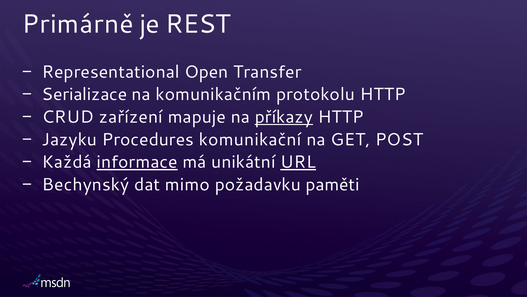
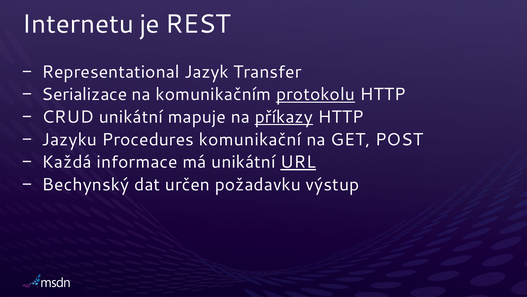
Primárně: Primárně -> Internetu (78, 24)
Open: Open -> Jazyk (206, 72)
protokolu underline: none -> present (315, 94)
CRUD zařízení: zařízení -> unikátní (131, 117)
informace underline: present -> none (137, 162)
mimo: mimo -> určen (187, 184)
paměti: paměti -> výstup (332, 184)
